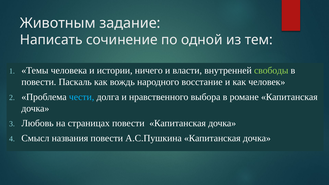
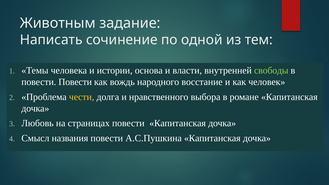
ничего: ничего -> основа (149, 71)
повести Паскаль: Паскаль -> Повести (75, 82)
чести colour: light blue -> yellow (82, 97)
